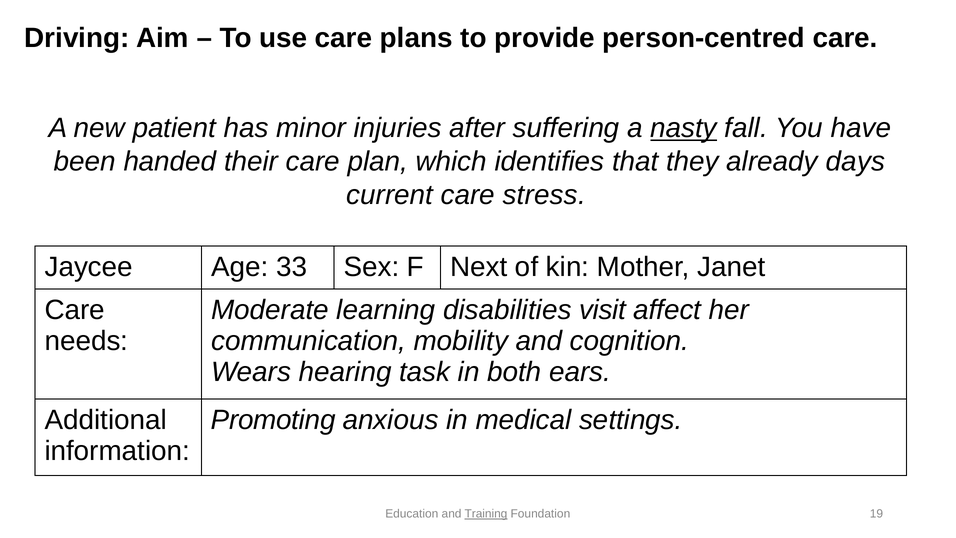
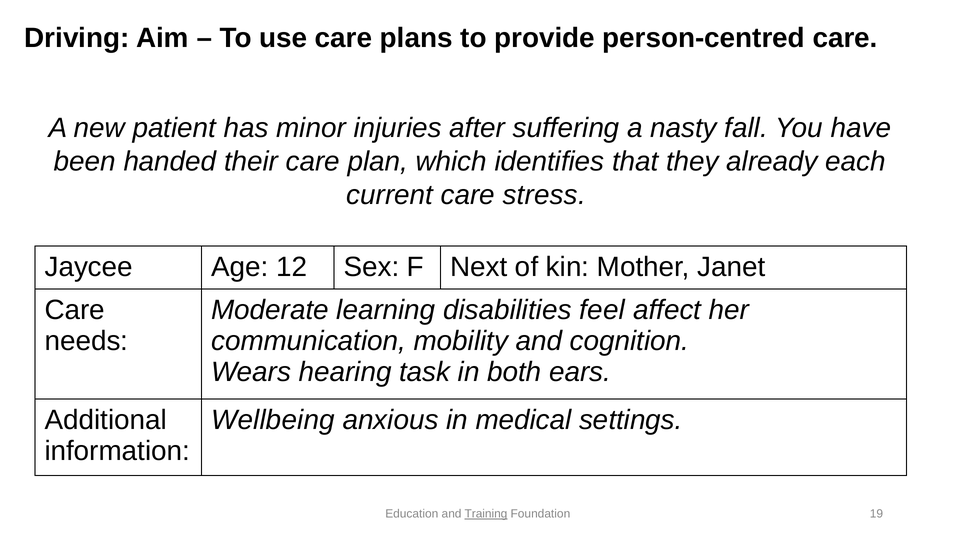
nasty underline: present -> none (684, 128)
days: days -> each (856, 162)
33: 33 -> 12 (292, 267)
visit: visit -> feel (602, 310)
Promoting: Promoting -> Wellbeing (273, 420)
